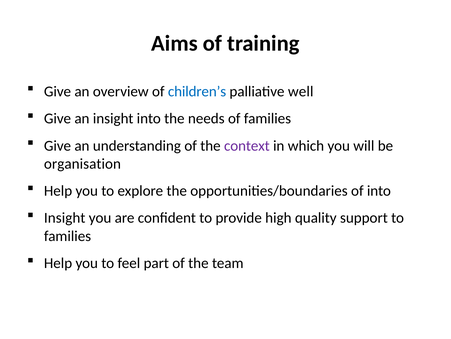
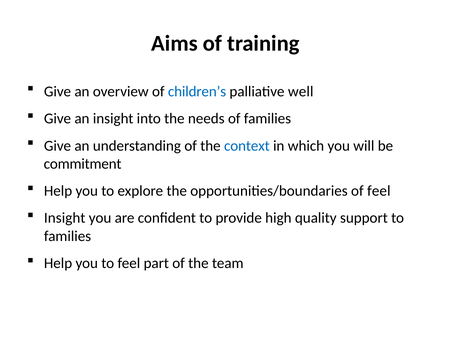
context colour: purple -> blue (247, 145)
organisation: organisation -> commitment (83, 163)
of into: into -> feel (379, 190)
